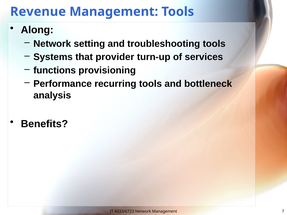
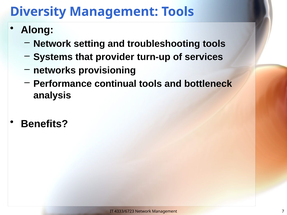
Revenue: Revenue -> Diversity (38, 12)
functions: functions -> networks (55, 70)
recurring: recurring -> continual (115, 84)
